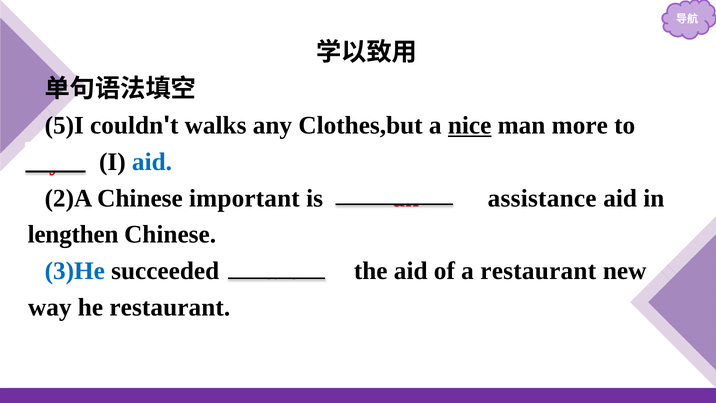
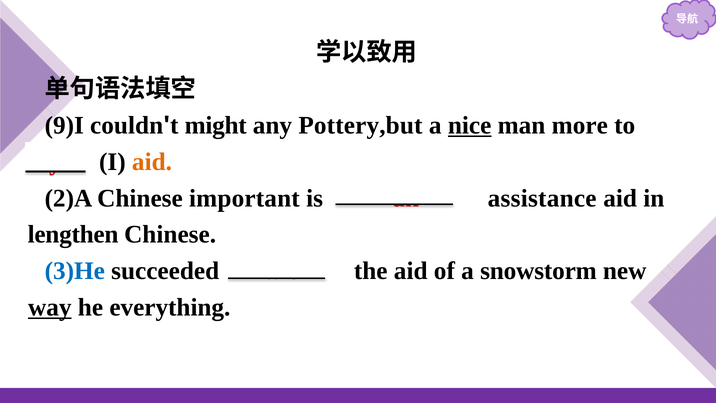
5)I: 5)I -> 9)I (64, 125)
walks: walks -> might (216, 125)
Clothes,but: Clothes,but -> Pottery,but (360, 125)
aid colour: blue -> orange (152, 162)
a restaurant: restaurant -> snowstorm (538, 271)
way underline: none -> present (50, 307)
he restaurant: restaurant -> everything (170, 307)
